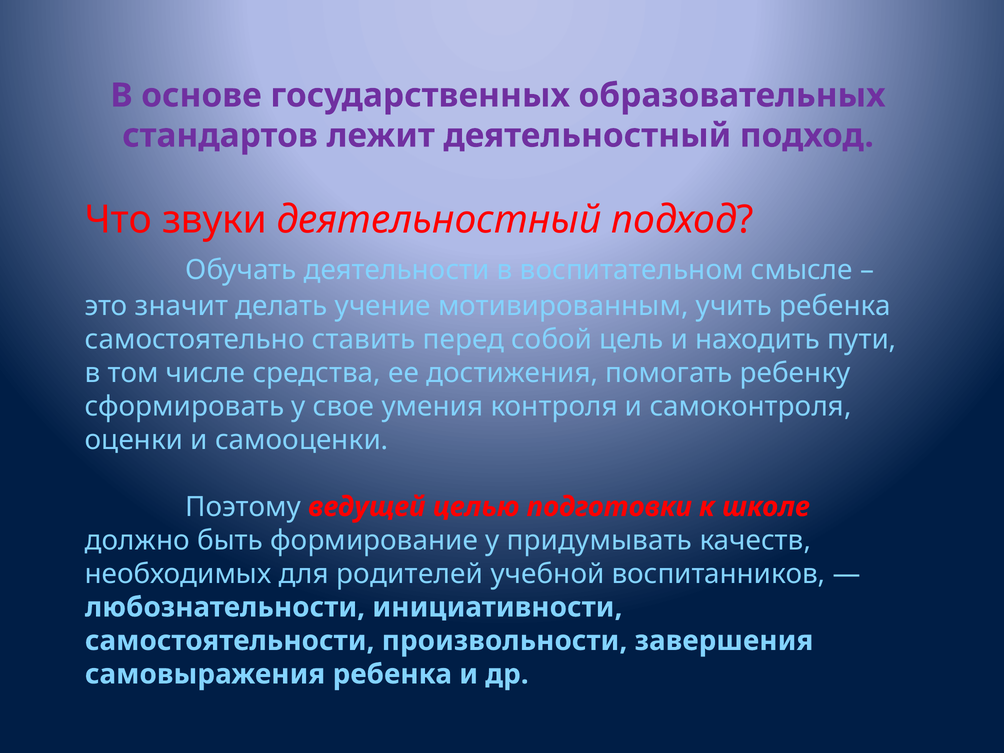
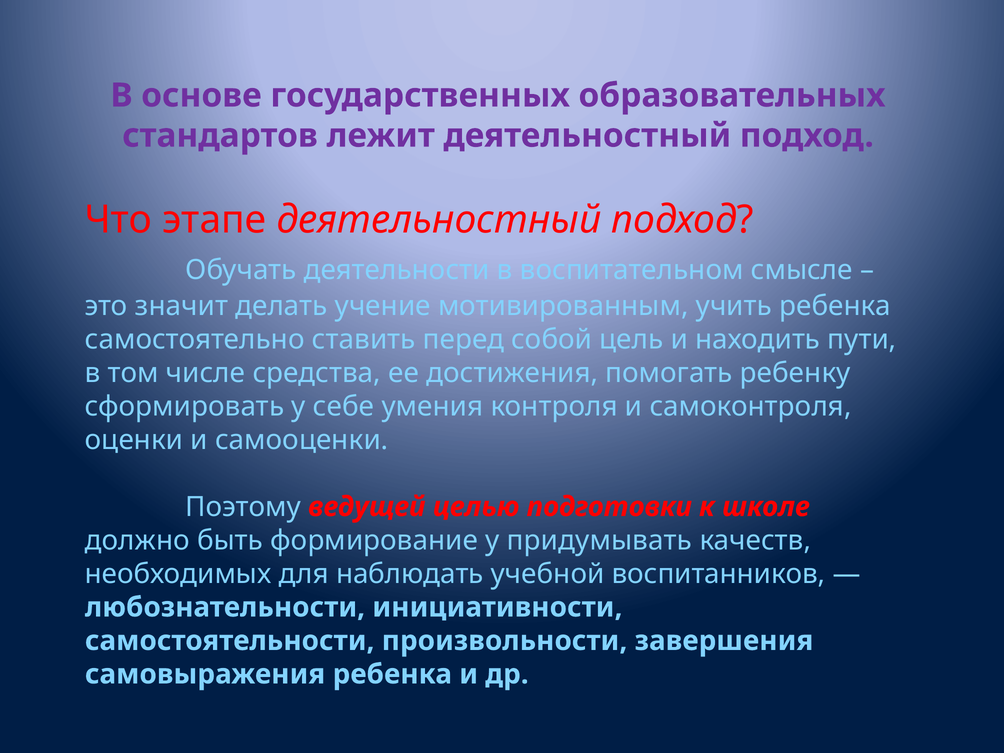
звуки: звуки -> этапе (214, 220)
свое: свое -> себе (344, 406)
родителей: родителей -> наблюдать (410, 574)
